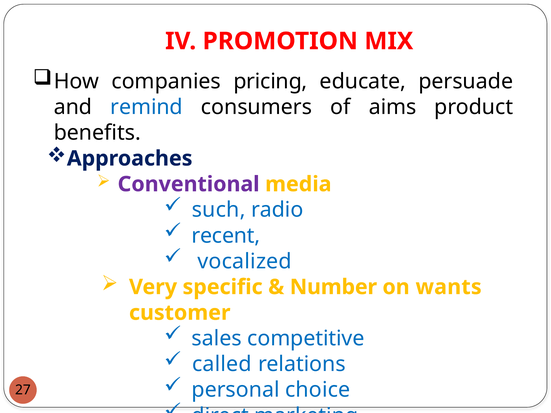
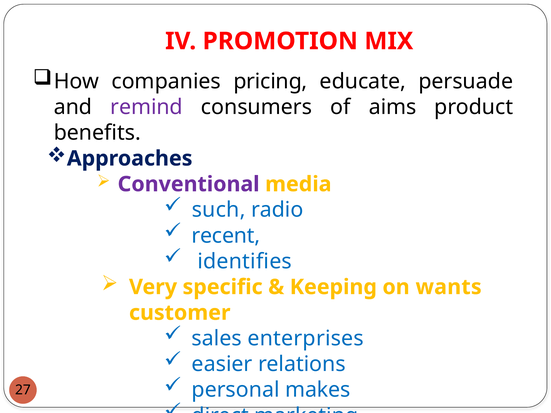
remind colour: blue -> purple (147, 107)
vocalized: vocalized -> identifies (245, 261)
Number: Number -> Keeping (333, 287)
competitive: competitive -> enterprises (306, 339)
called: called -> easier (222, 364)
choice: choice -> makes (318, 390)
